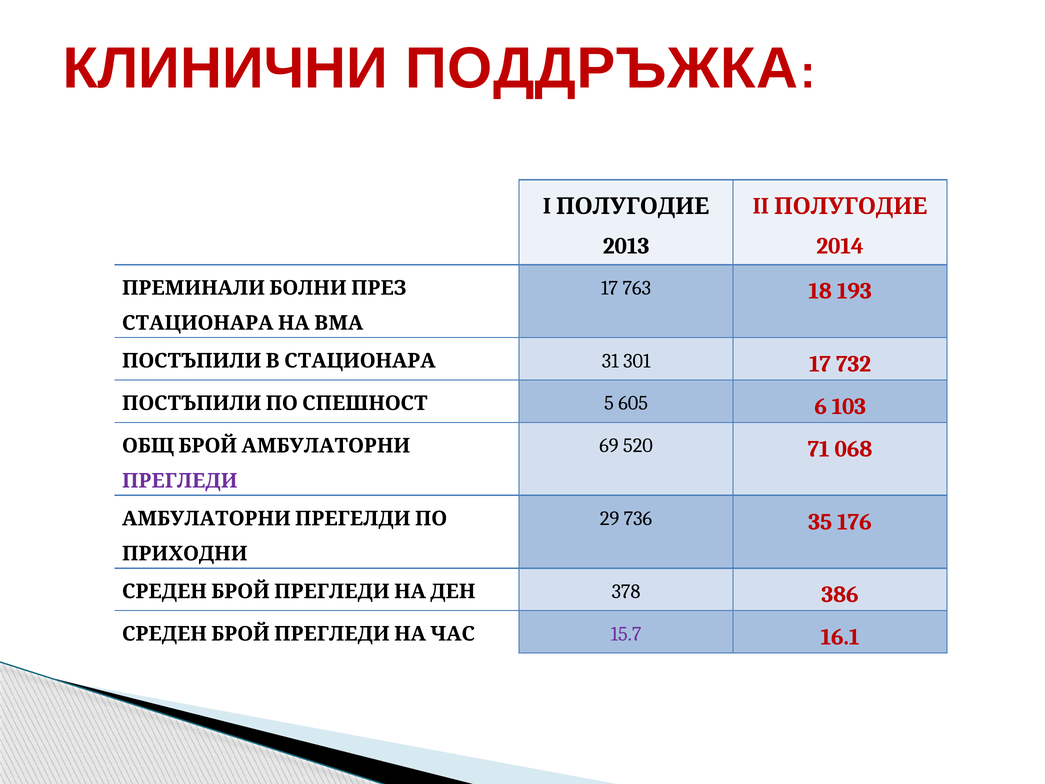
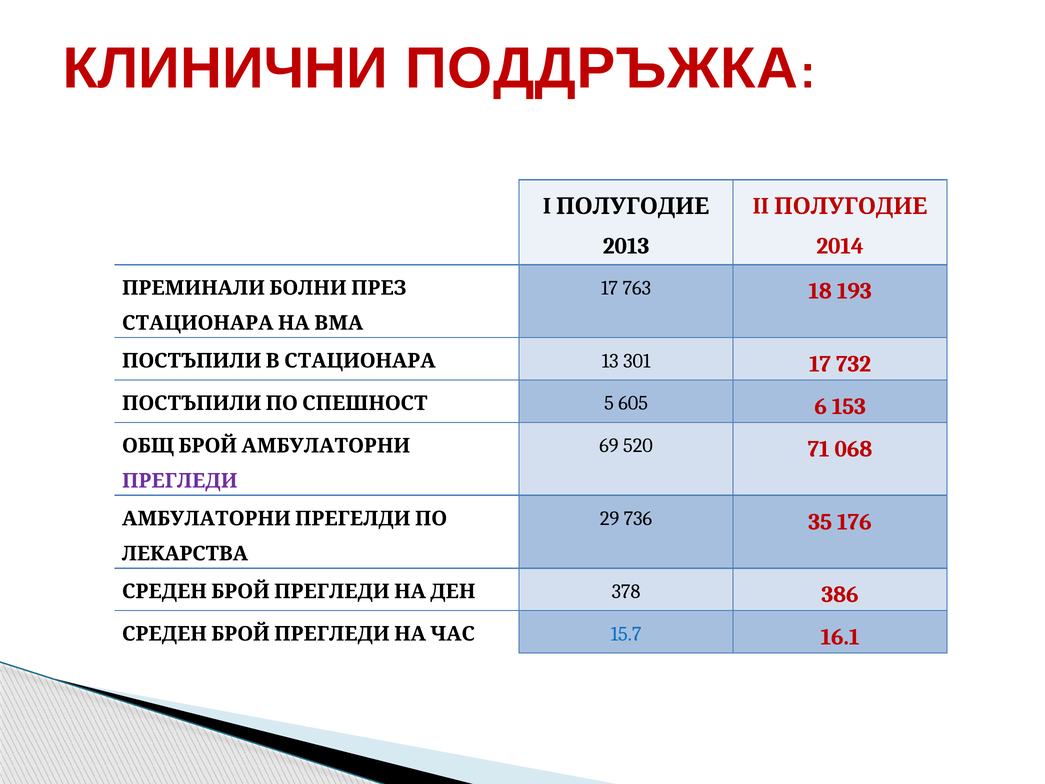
31: 31 -> 13 (610, 361)
103: 103 -> 153 (849, 406)
ПРИХОДНИ: ПРИХОДНИ -> ЛЕКАРСТВА (185, 553)
15.7 colour: purple -> blue (626, 634)
